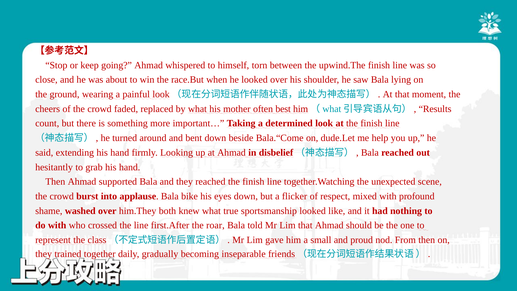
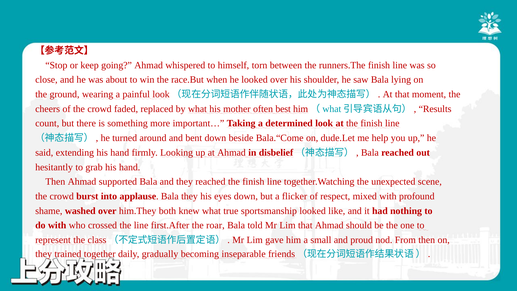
upwind.The: upwind.The -> runners.The (342, 65)
Bala bike: bike -> they (190, 196)
